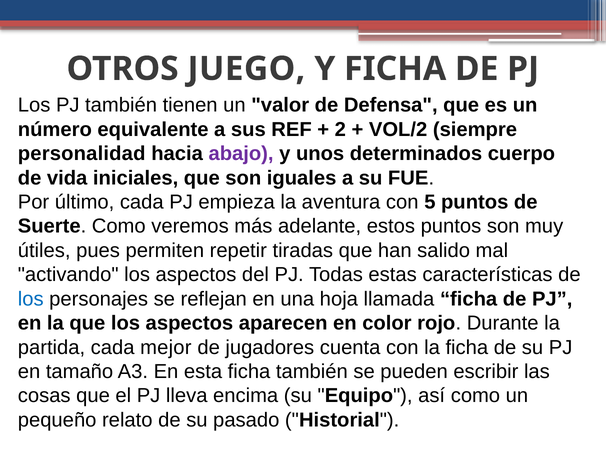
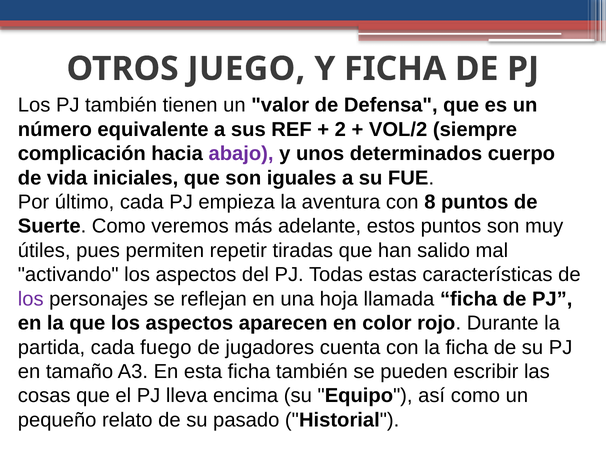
personalidad: personalidad -> complicación (82, 154)
5: 5 -> 8 (430, 202)
los colour: blue -> purple (31, 299)
mejor: mejor -> fuego (166, 348)
